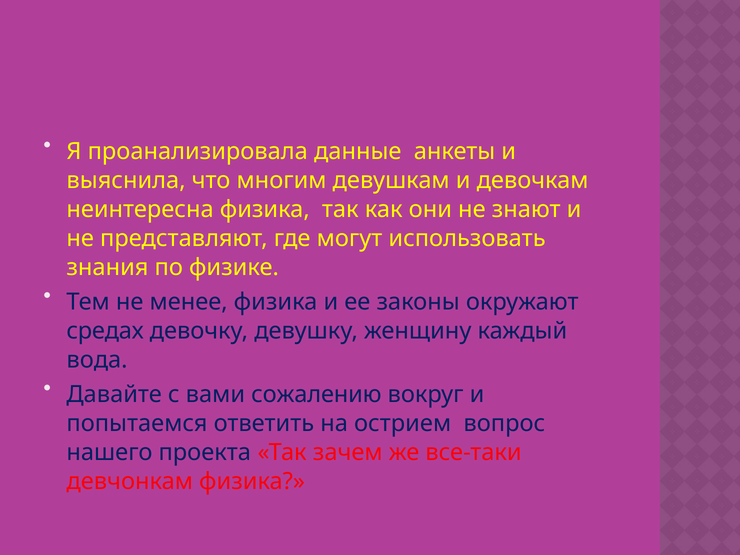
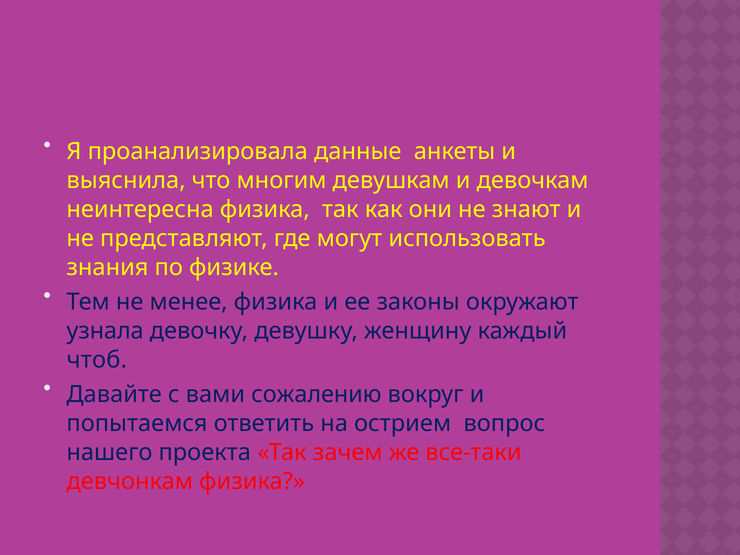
средах: средах -> узнала (105, 331)
вода: вода -> чтоб (97, 360)
